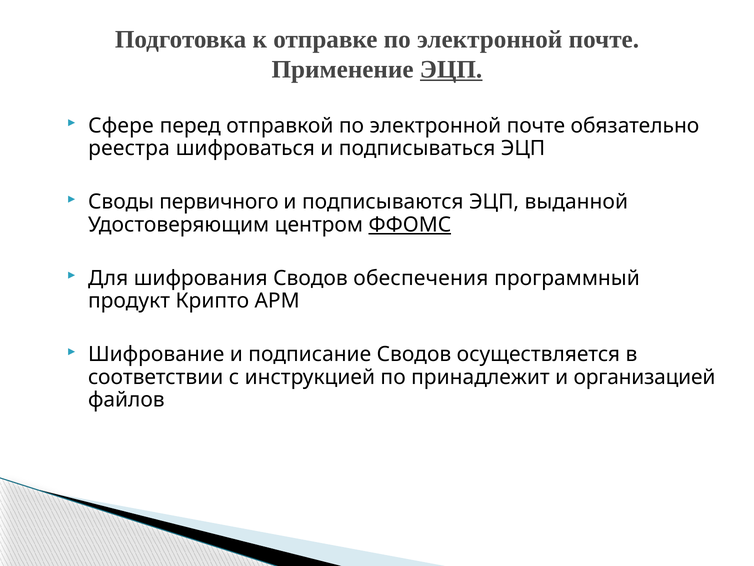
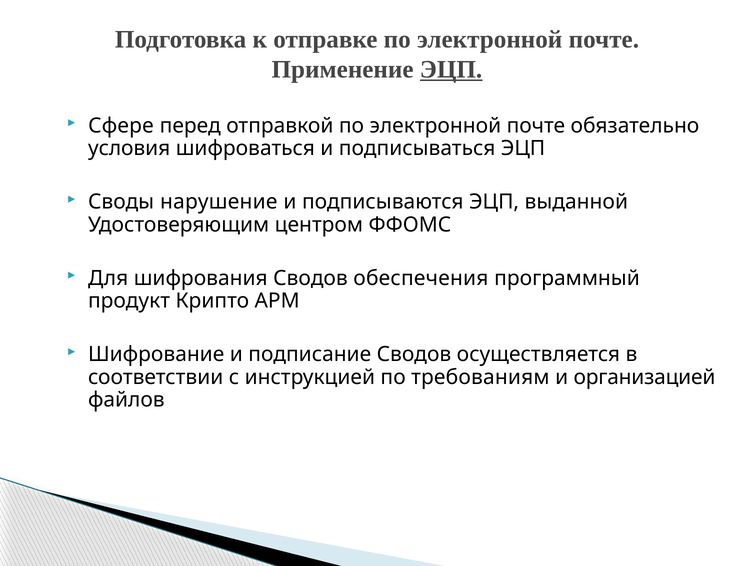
реестра: реестра -> условия (129, 148)
первичного: первичного -> нарушение (219, 202)
ФФОМС underline: present -> none (410, 224)
принадлежит: принадлежит -> требованиям (480, 377)
